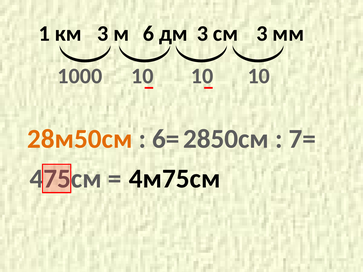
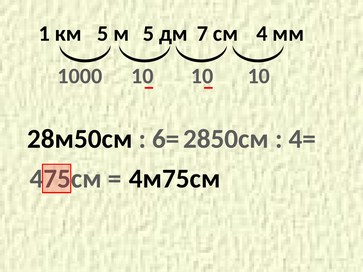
км 3: 3 -> 5 (103, 34)
м 6: 6 -> 5 (148, 34)
дм 3: 3 -> 7 (202, 34)
см 3: 3 -> 4 (262, 34)
28м50см colour: orange -> black (80, 139)
7=: 7= -> 4= (302, 139)
